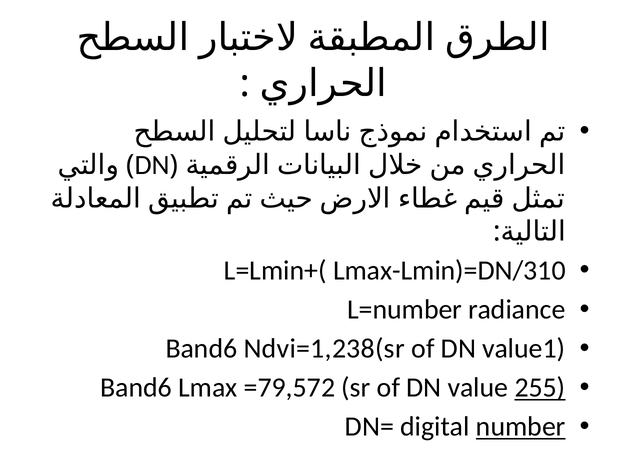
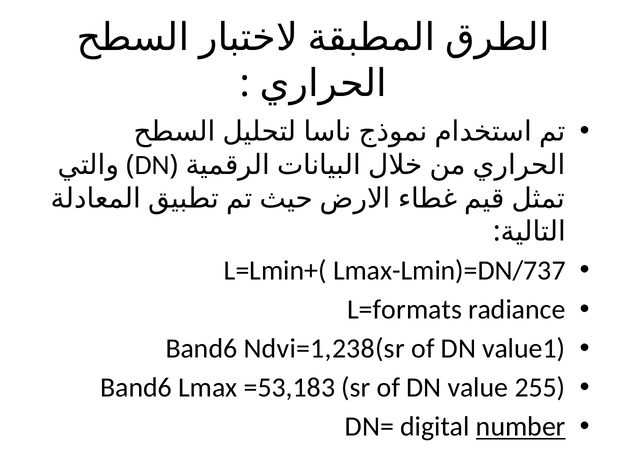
Lmax-Lmin)=DN/310: Lmax-Lmin)=DN/310 -> Lmax-Lmin)=DN/737 (449, 271)
L=number: L=number -> L=formats (405, 310)
=79,572: =79,572 -> =53,183 (289, 388)
255 underline: present -> none (540, 388)
